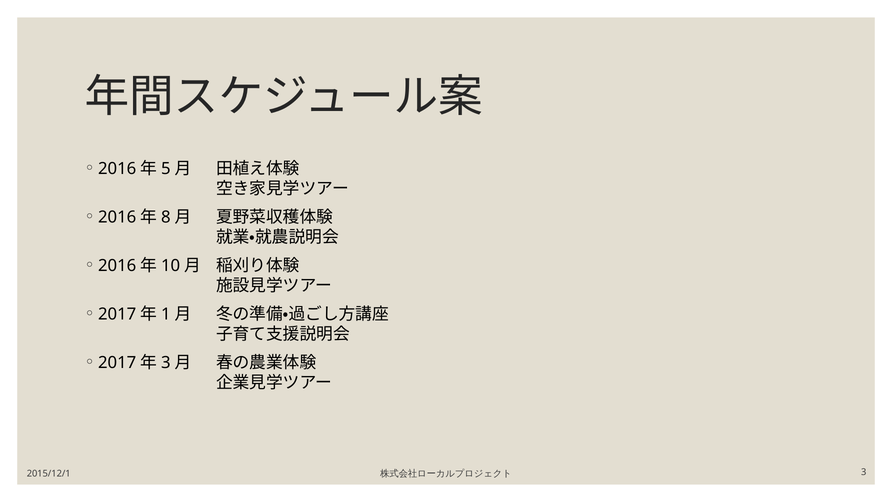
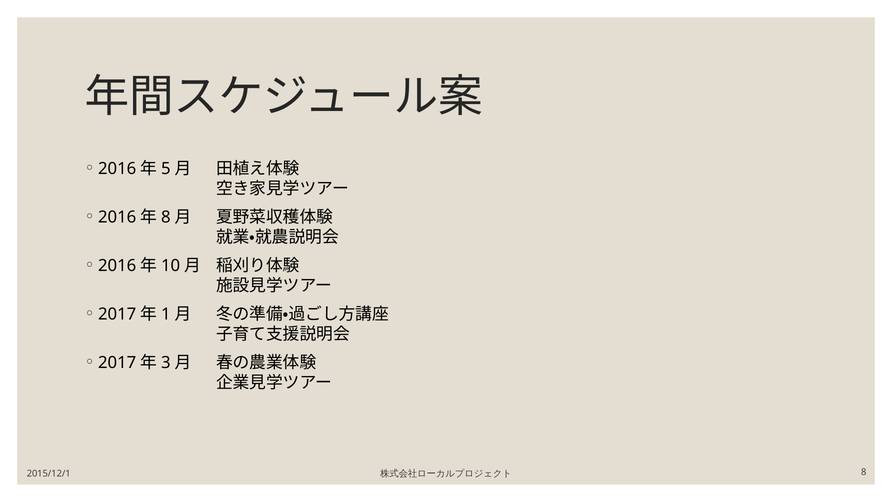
3: 3 -> 8 (864, 472)
